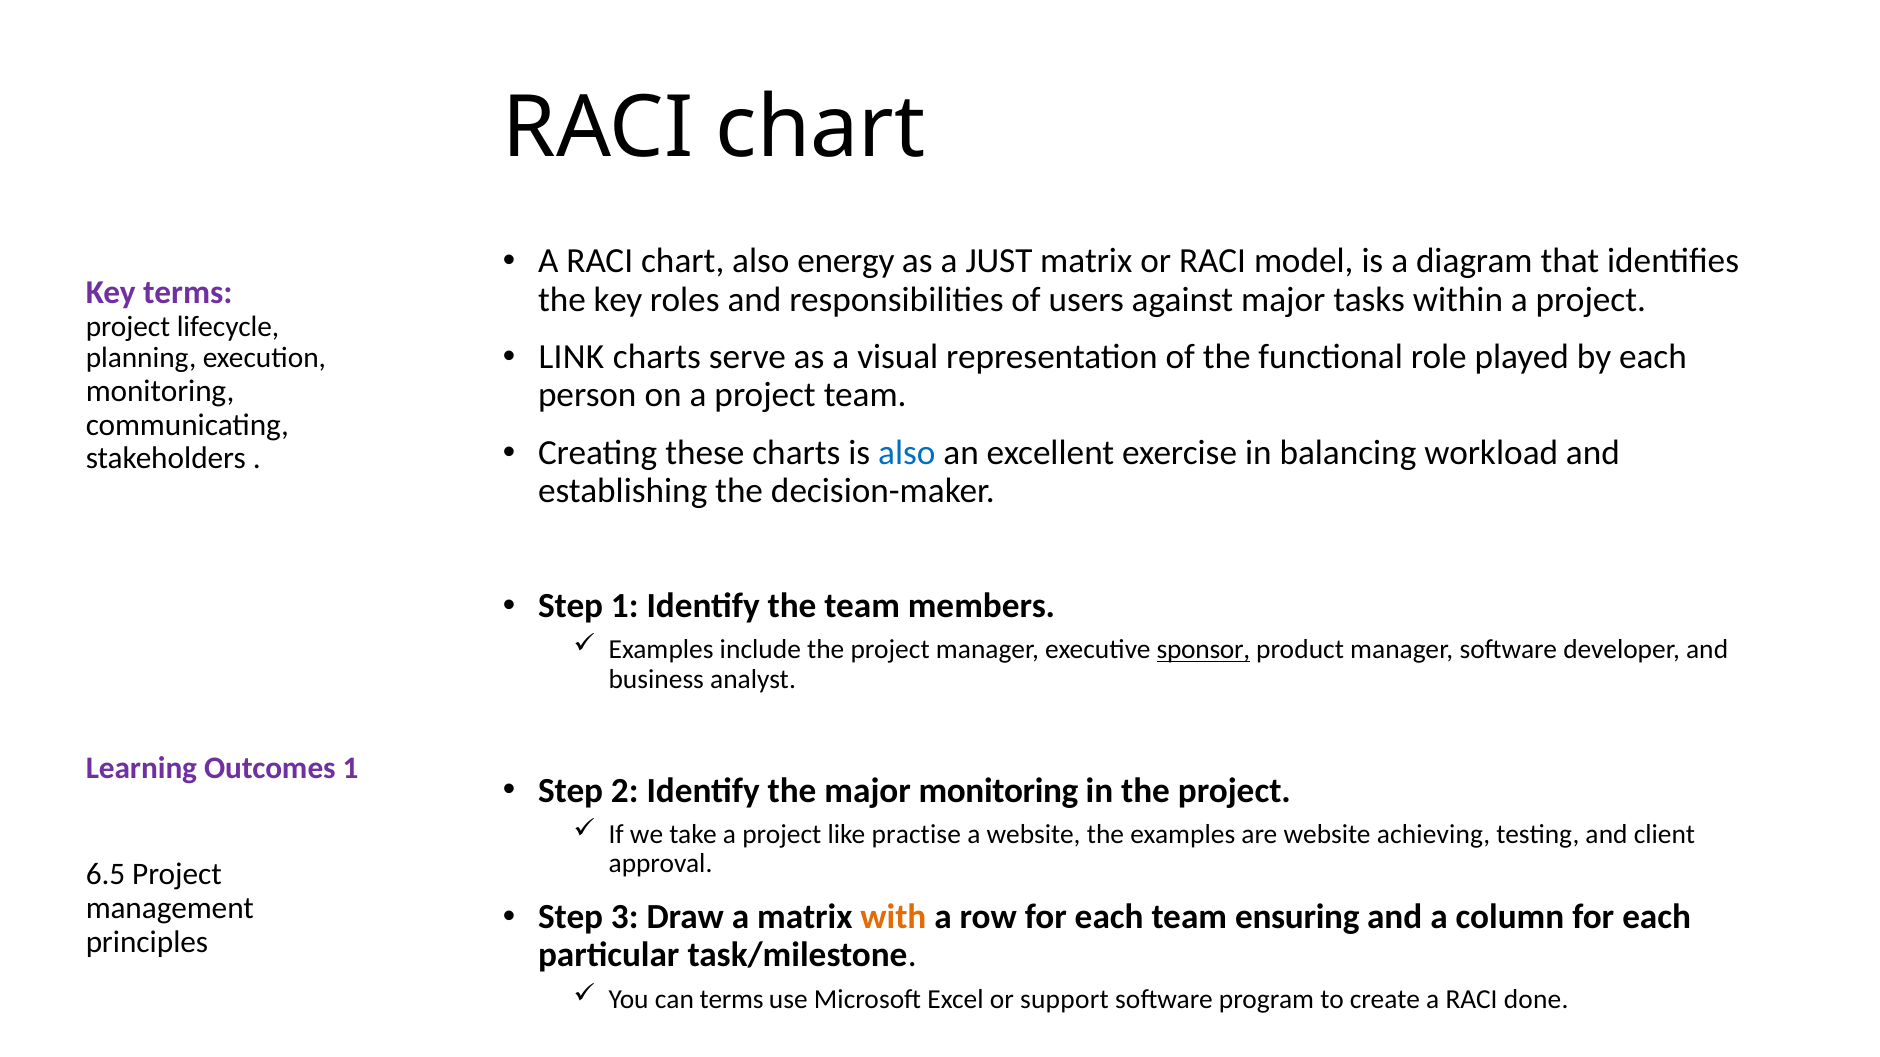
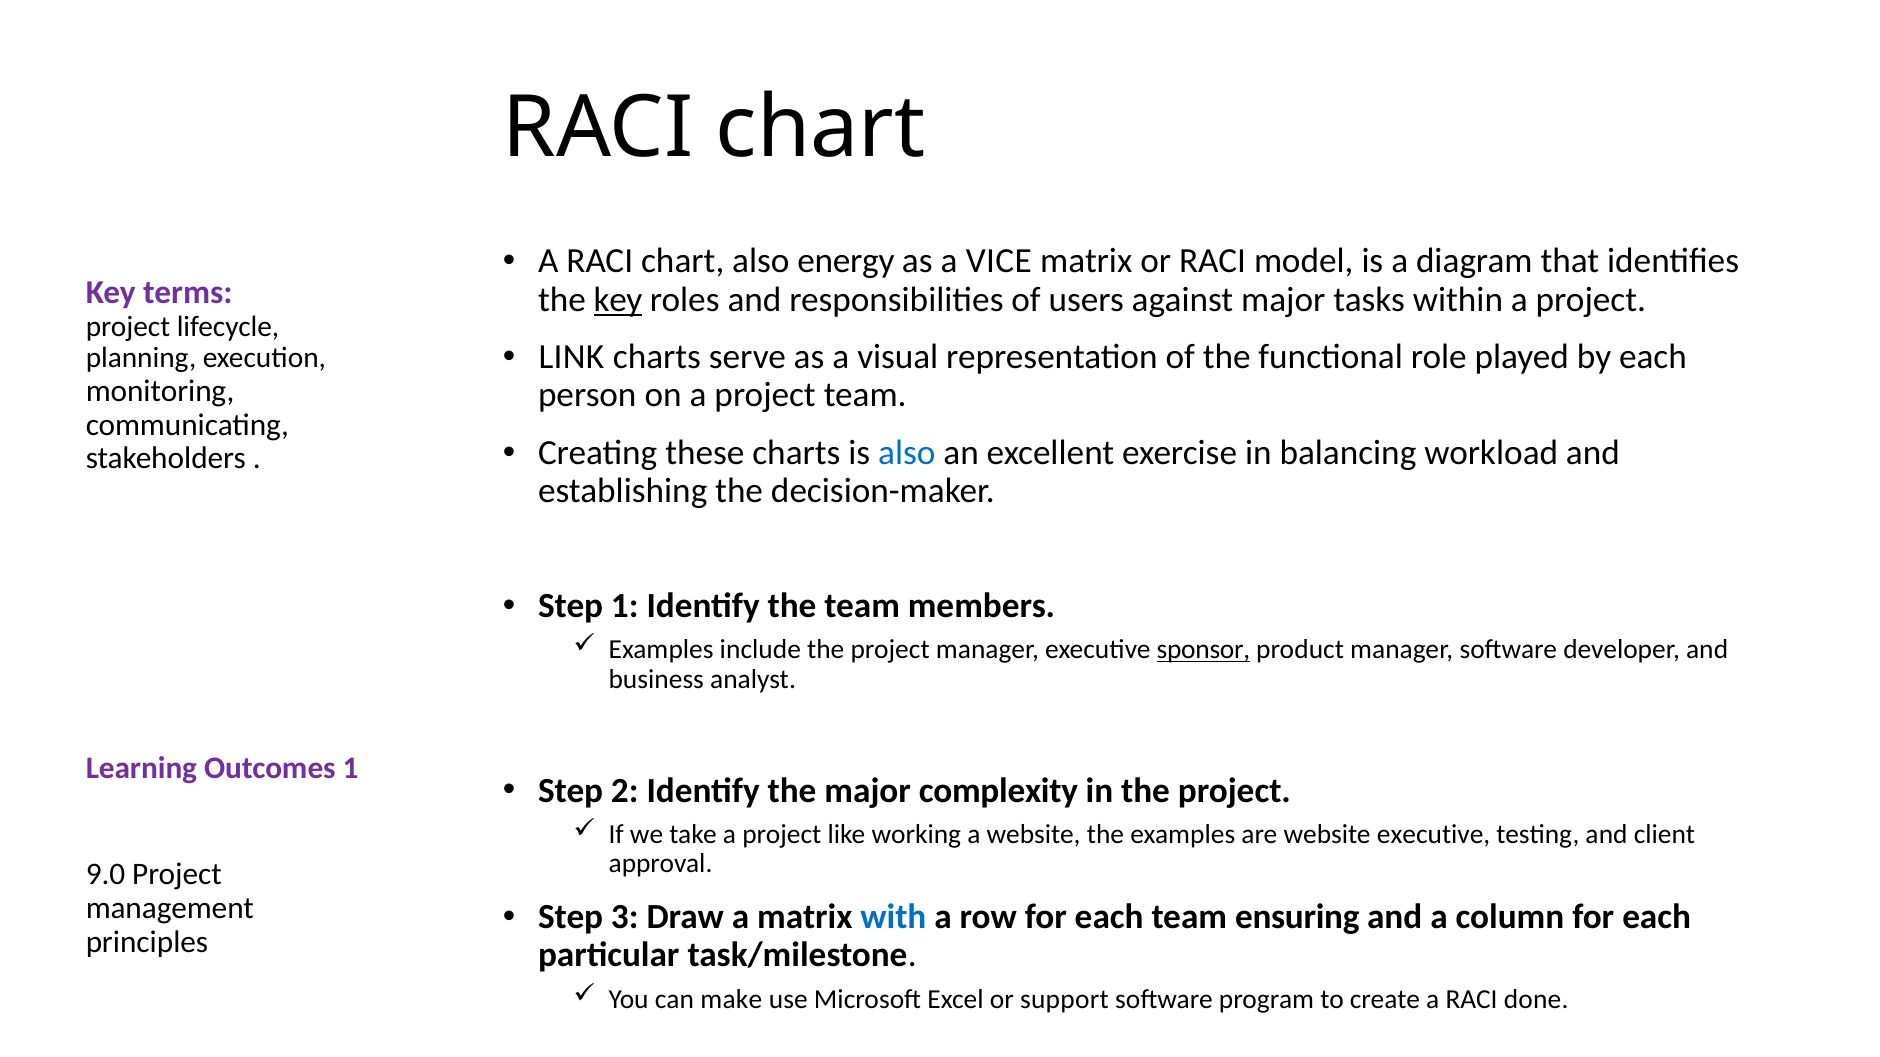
JUST: JUST -> VICE (999, 261)
key underline: none -> present (618, 300)
major monitoring: monitoring -> complexity (998, 791)
practise: practise -> working (916, 835)
website achieving: achieving -> executive (1434, 835)
6.5: 6.5 -> 9.0 (105, 875)
with colour: orange -> blue (893, 918)
can terms: terms -> make (731, 999)
